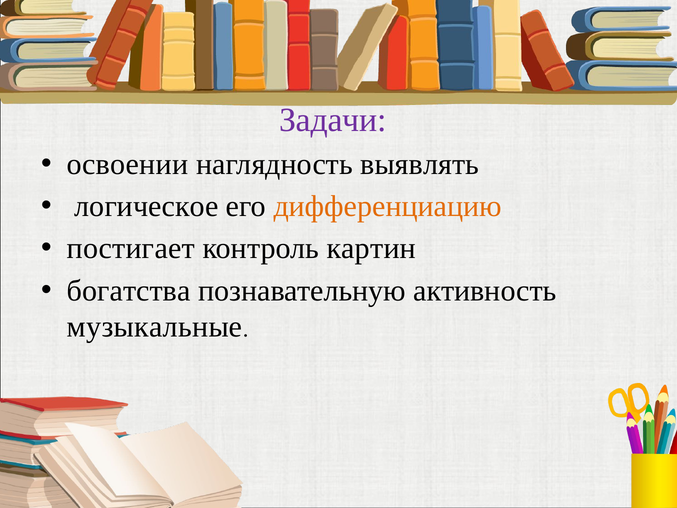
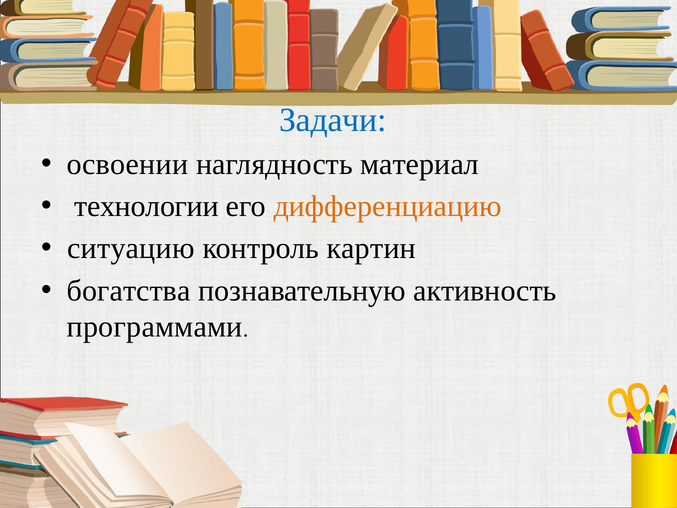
Задачи colour: purple -> blue (333, 120)
выявлять: выявлять -> материал (420, 164)
логическое: логическое -> технологии (147, 206)
постигает: постигает -> ситуацию (131, 248)
музыкальные: музыкальные -> программами (155, 327)
